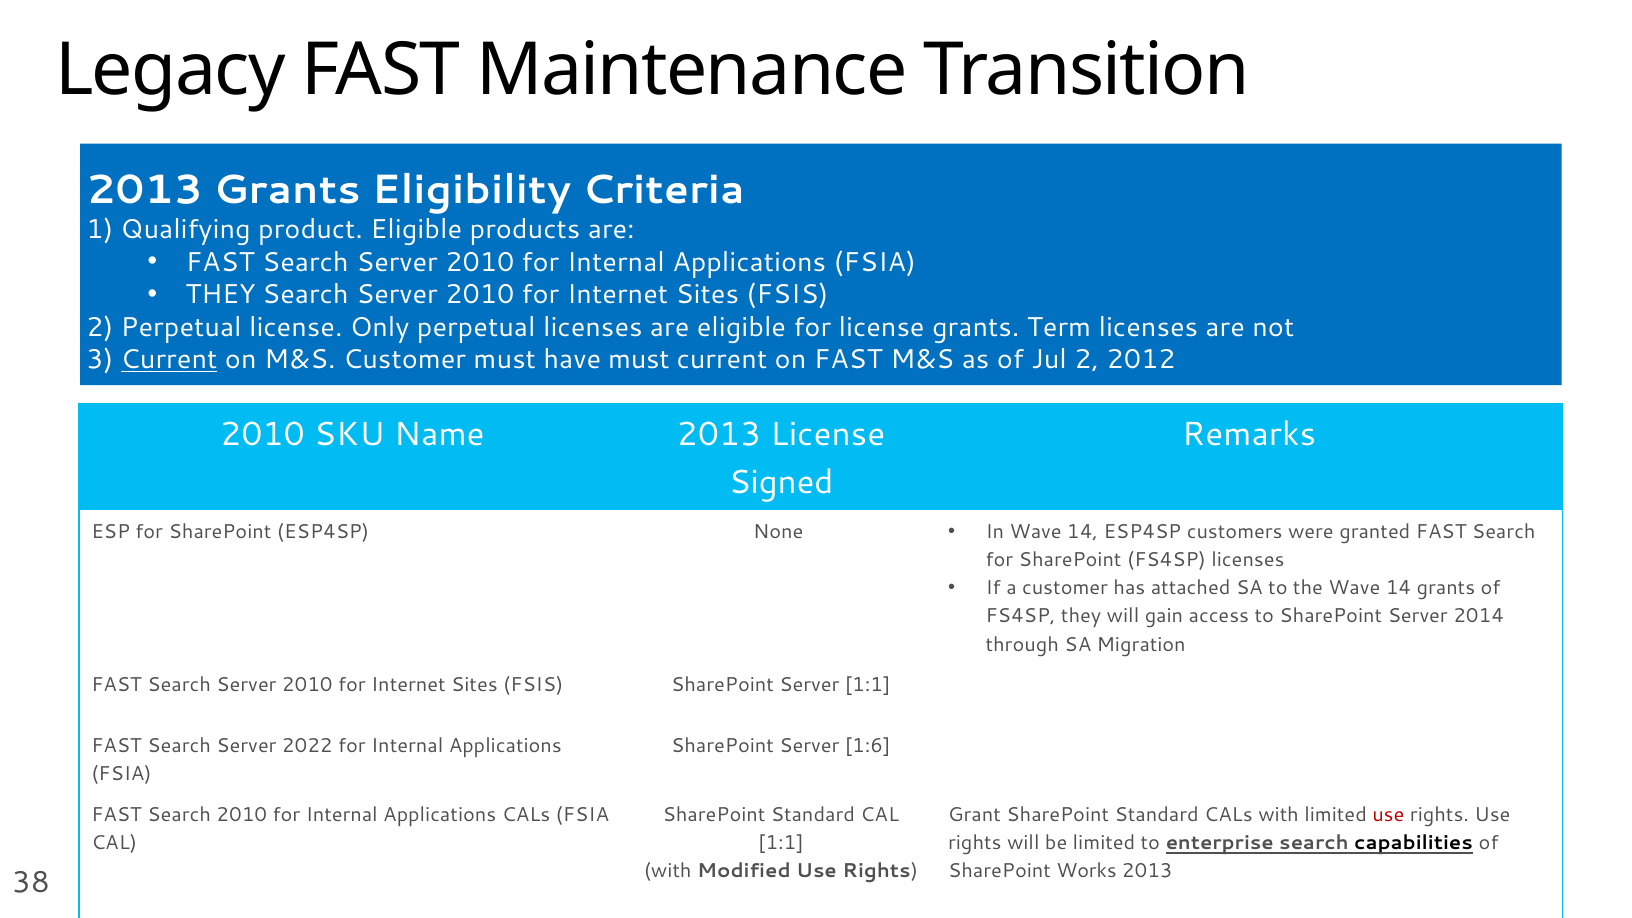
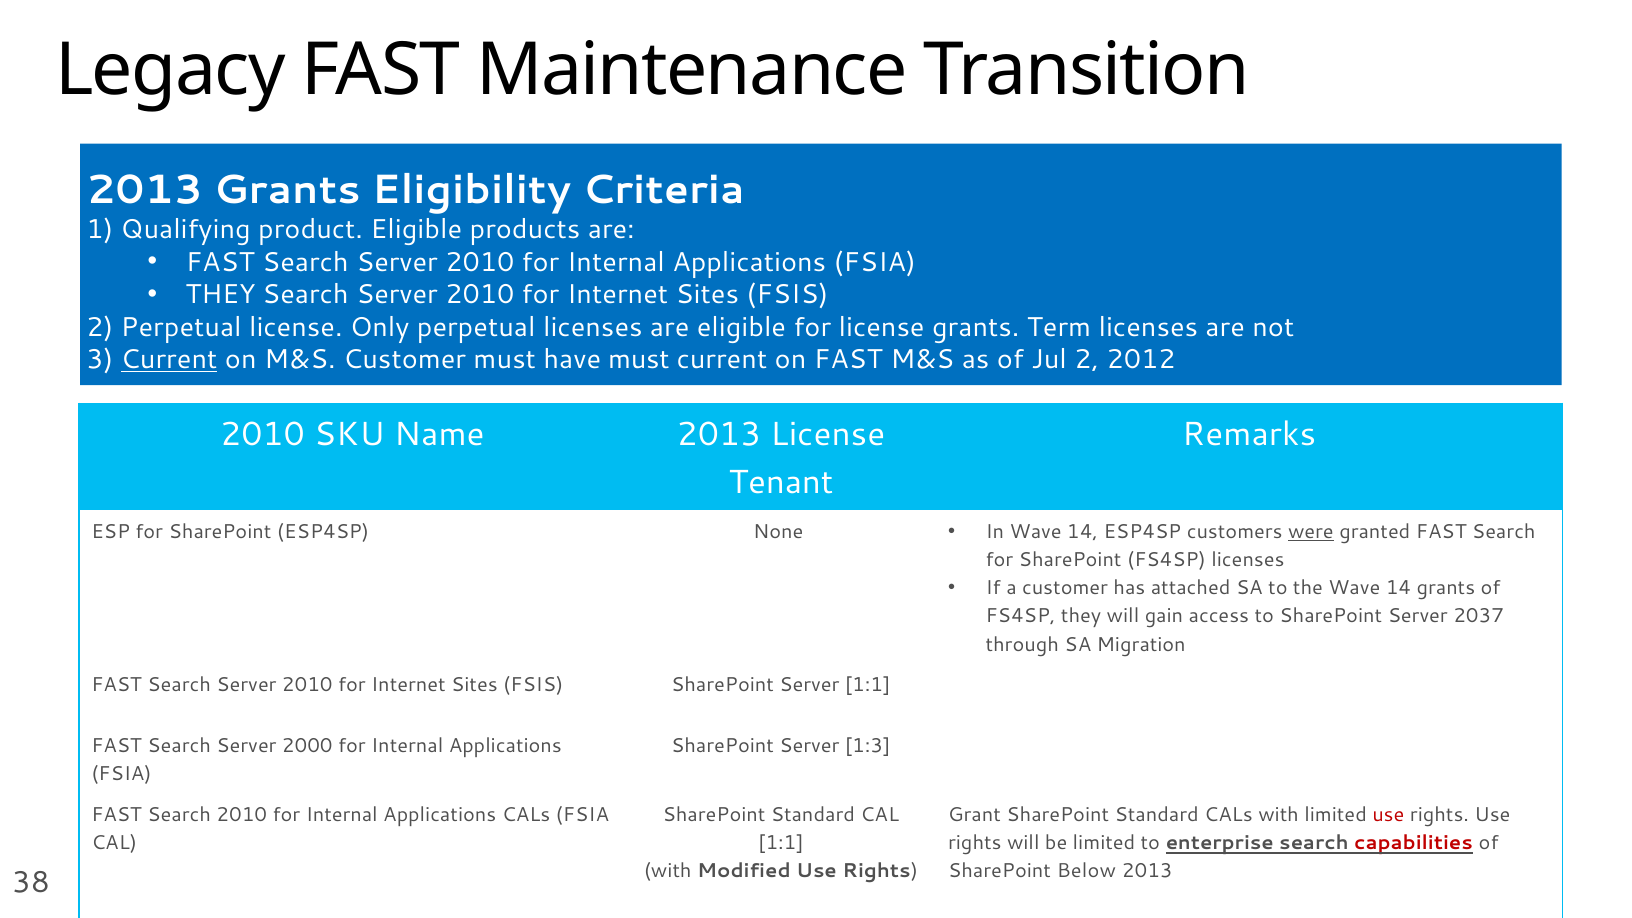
Signed: Signed -> Tenant (781, 482)
were underline: none -> present (1311, 532)
2014: 2014 -> 2037 (1479, 616)
2022: 2022 -> 2000 (307, 746)
1:6: 1:6 -> 1:3 (868, 746)
capabilities colour: black -> red (1414, 843)
Works: Works -> Below (1086, 871)
